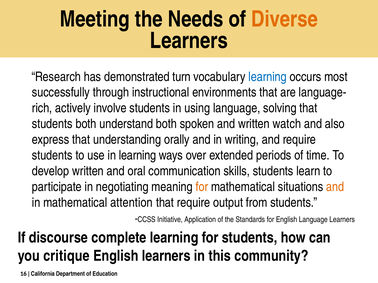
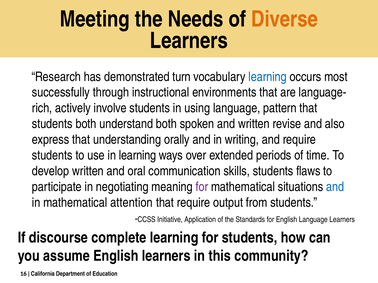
solving: solving -> pattern (280, 108)
watch: watch -> revise (287, 124)
learn: learn -> flaws (308, 171)
for colour: orange -> purple (202, 187)
and colour: orange -> blue (335, 187)
critique: critique -> assume (66, 256)
